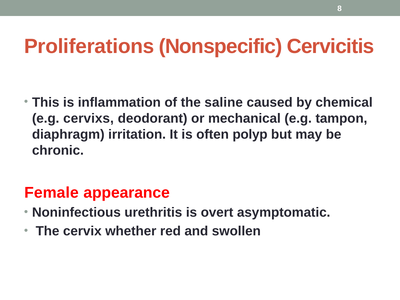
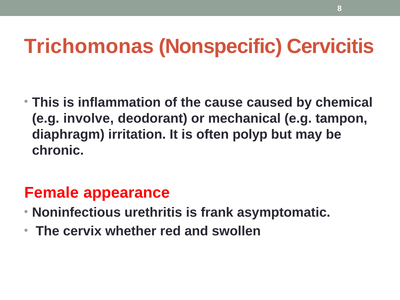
Proliferations: Proliferations -> Trichomonas (89, 46)
saline: saline -> cause (224, 102)
cervixs: cervixs -> involve (89, 118)
overt: overt -> frank (217, 213)
